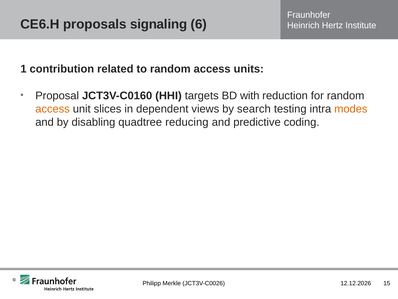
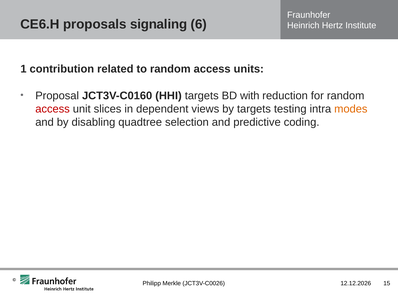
access colour: orange -> red (53, 109)
by search: search -> targets (254, 109)
reducing: reducing -> selection (187, 122)
